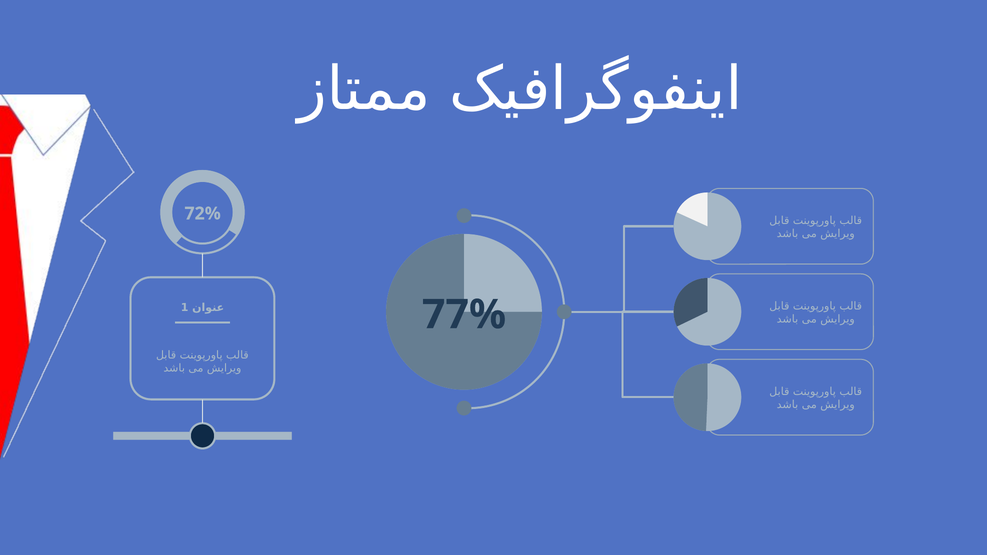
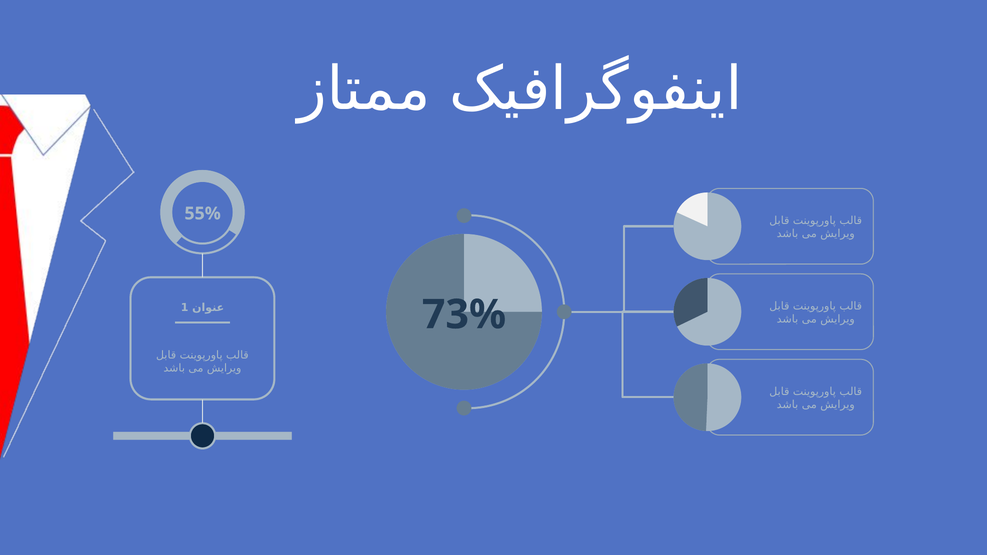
72%: 72% -> 55% (203, 214)
77%: 77% -> 73% (464, 315)
